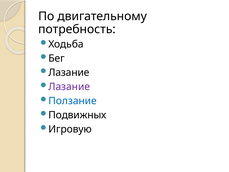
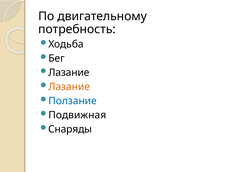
Лазание colour: purple -> orange (69, 87)
Подвижных: Подвижных -> Подвижная (77, 115)
Игровую: Игровую -> Снаряды (70, 129)
